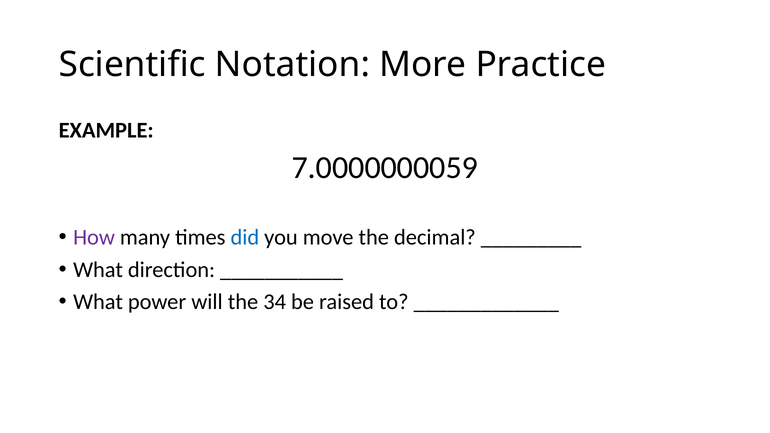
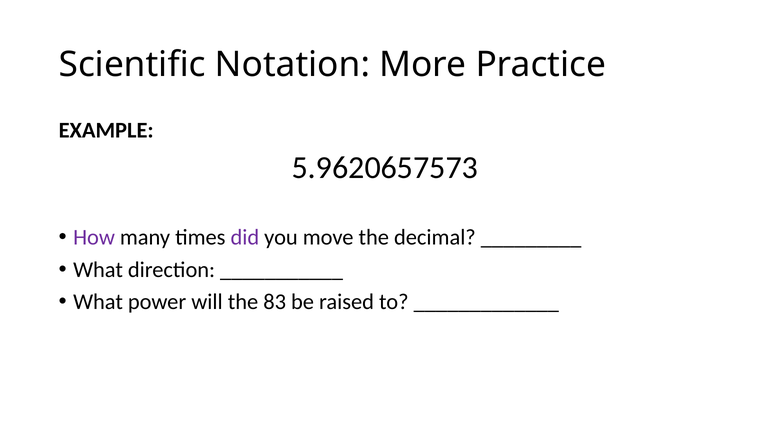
7.0000000059: 7.0000000059 -> 5.9620657573 (385, 168)
did colour: blue -> purple (245, 237)
34: 34 -> 83 (275, 302)
